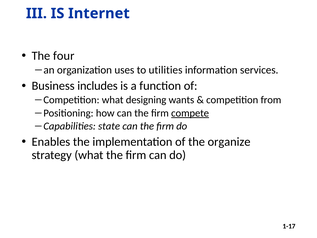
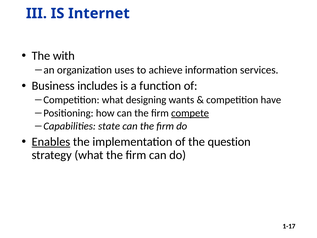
four: four -> with (64, 56)
utilities: utilities -> achieve (166, 70)
from: from -> have (271, 100)
Enables underline: none -> present (51, 142)
organize: organize -> question (229, 142)
